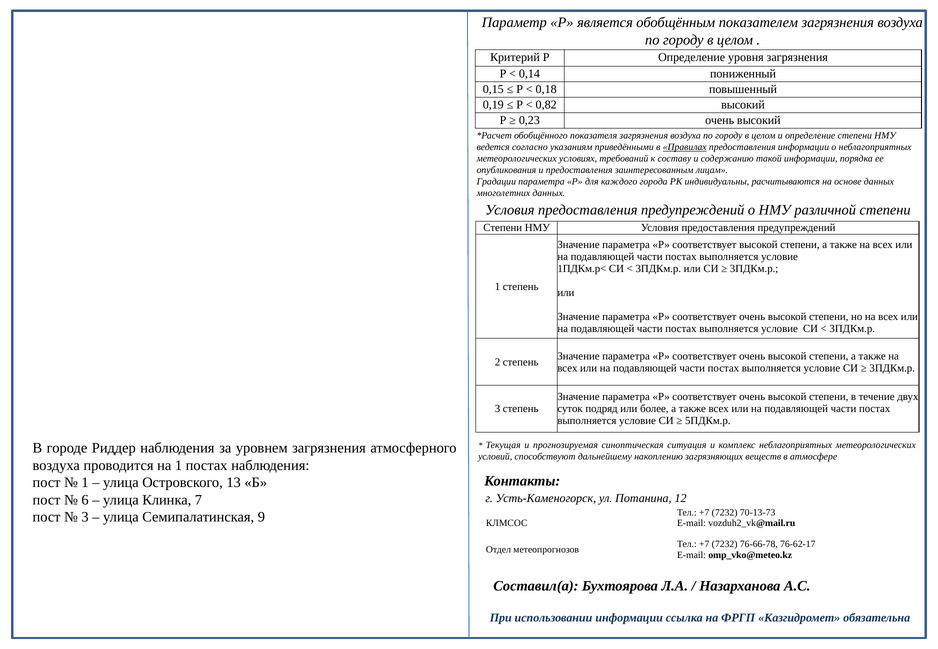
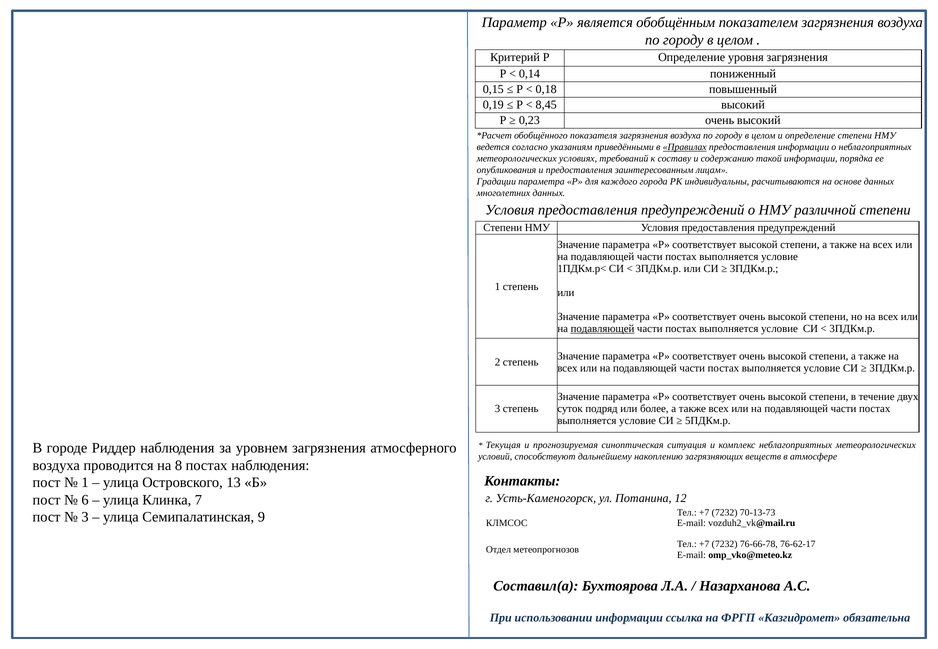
0,82: 0,82 -> 8,45 (546, 105)
подавляющей underline: none -> present (602, 329)
на 1: 1 -> 8 (179, 466)
